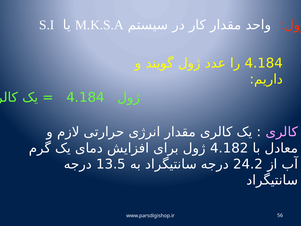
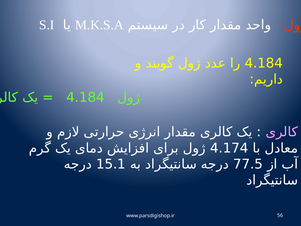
4.182: 4.182 -> 4.174 (229, 148)
13.5: 13.5 -> 15.1 (111, 164)
24.2: 24.2 -> 77.5 (248, 164)
